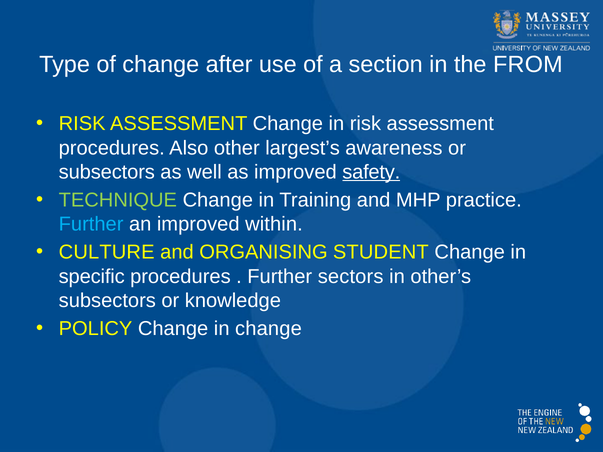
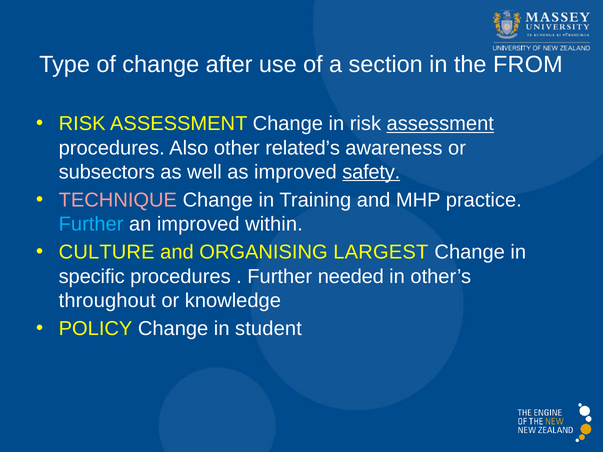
assessment underline: none -> present (440, 124)
largest’s: largest’s -> related’s (303, 148)
TECHNIQUE colour: light green -> pink (118, 200)
STUDENT: STUDENT -> LARGEST (381, 252)
sectors: sectors -> needed (351, 277)
subsectors: subsectors -> throughout (107, 301)
in change: change -> student (268, 329)
